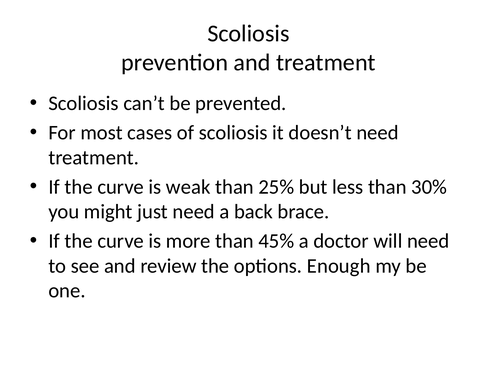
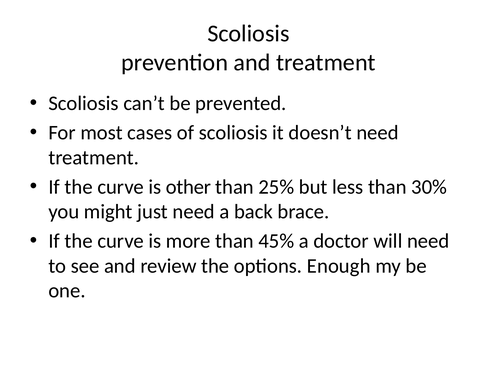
weak: weak -> other (188, 187)
